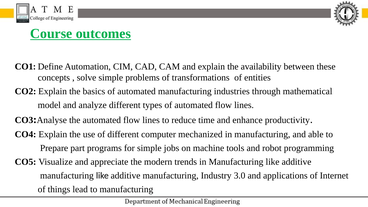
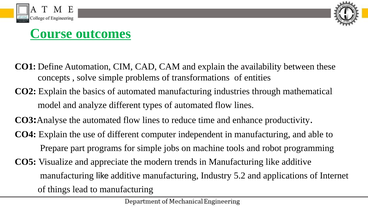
mechanized: mechanized -> independent (200, 134)
3.0: 3.0 -> 5.2 (240, 176)
